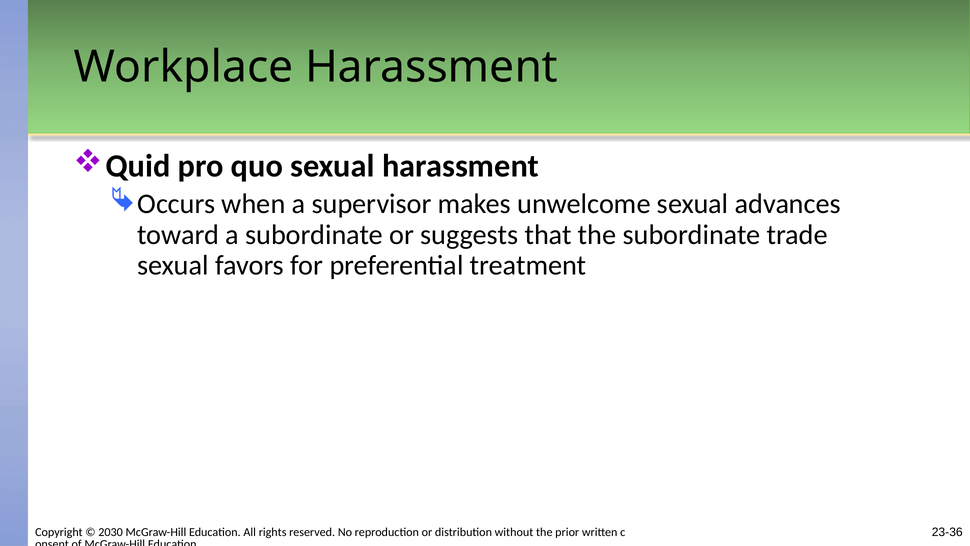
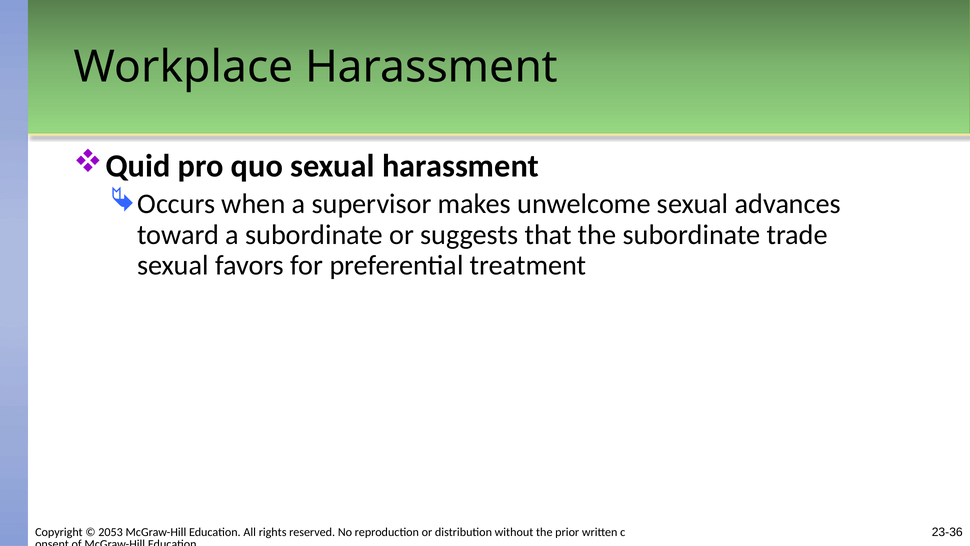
2030: 2030 -> 2053 (111, 532)
